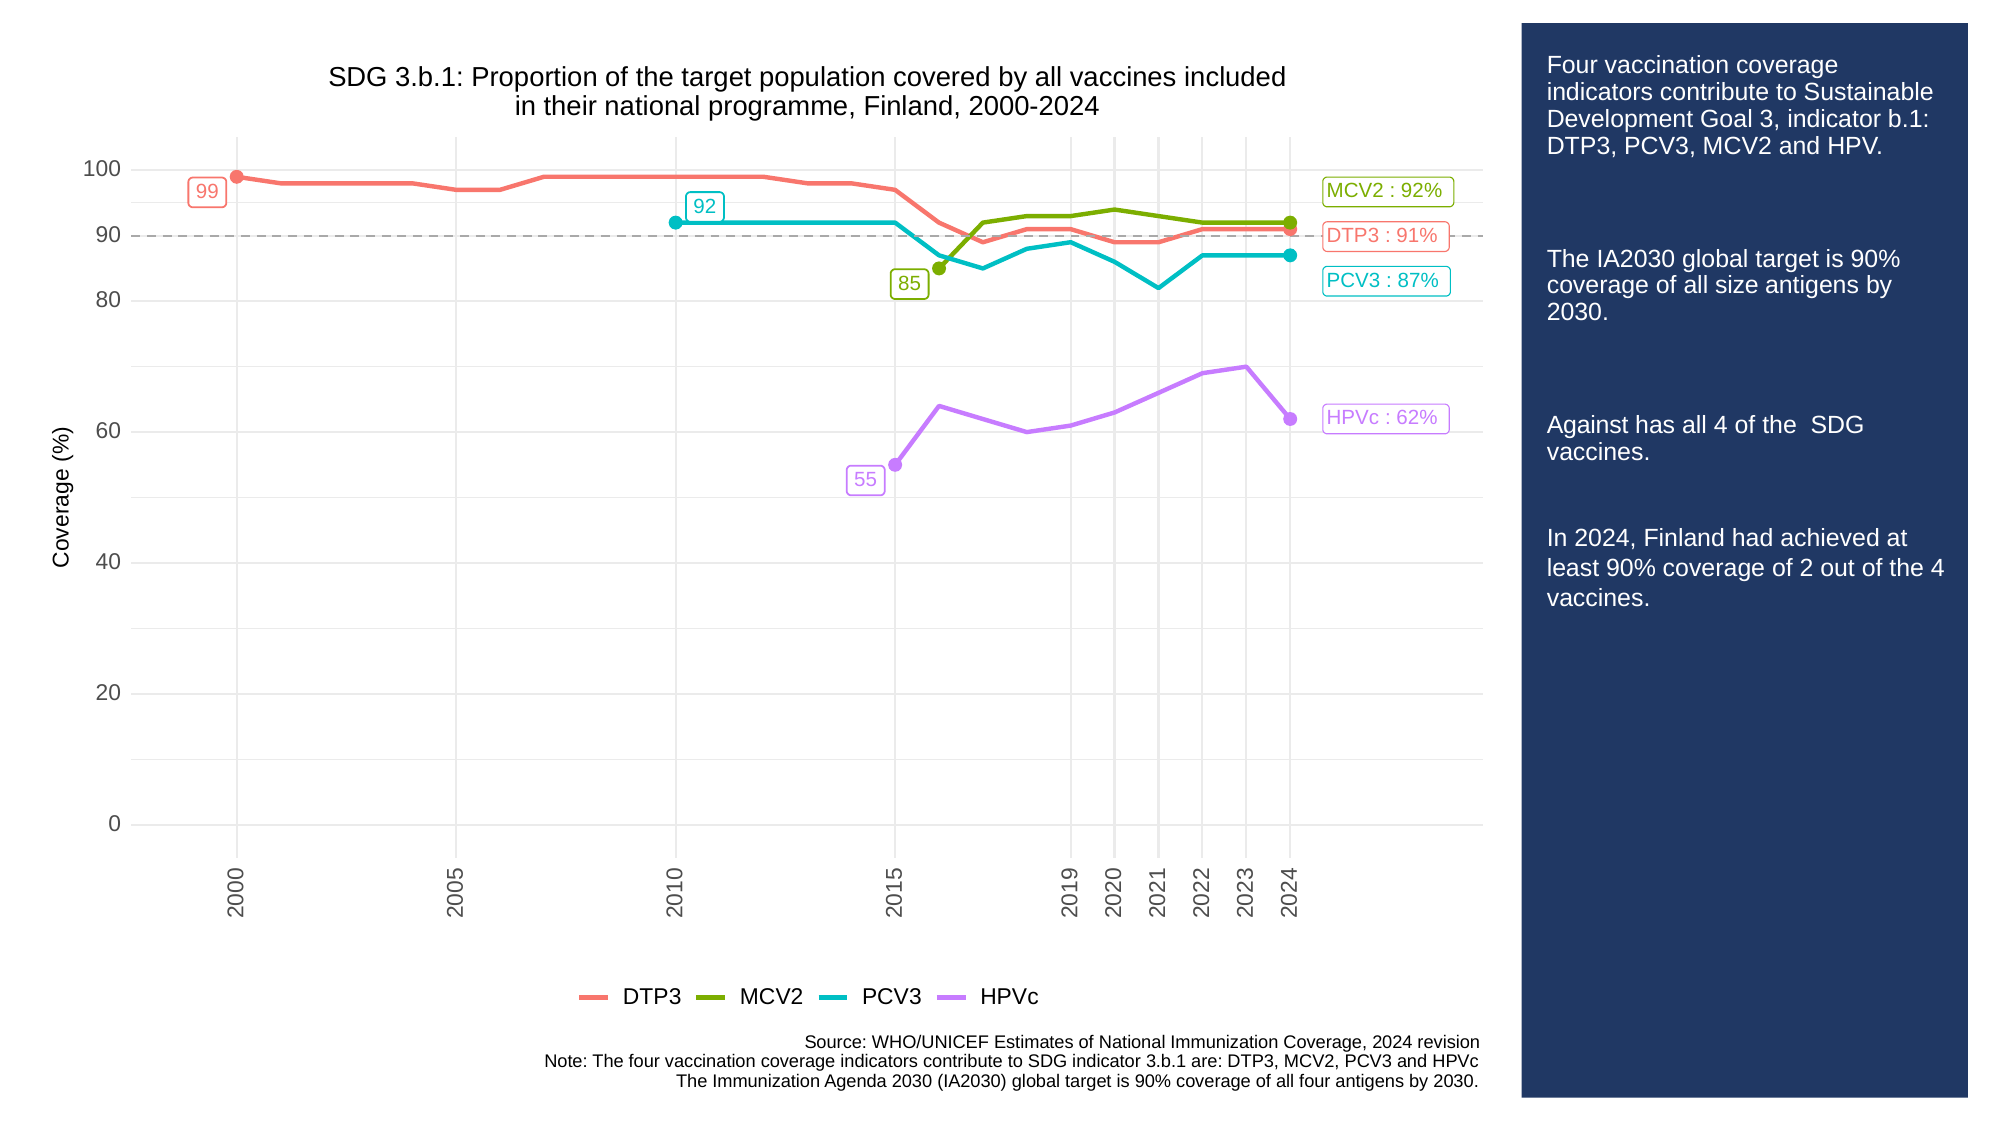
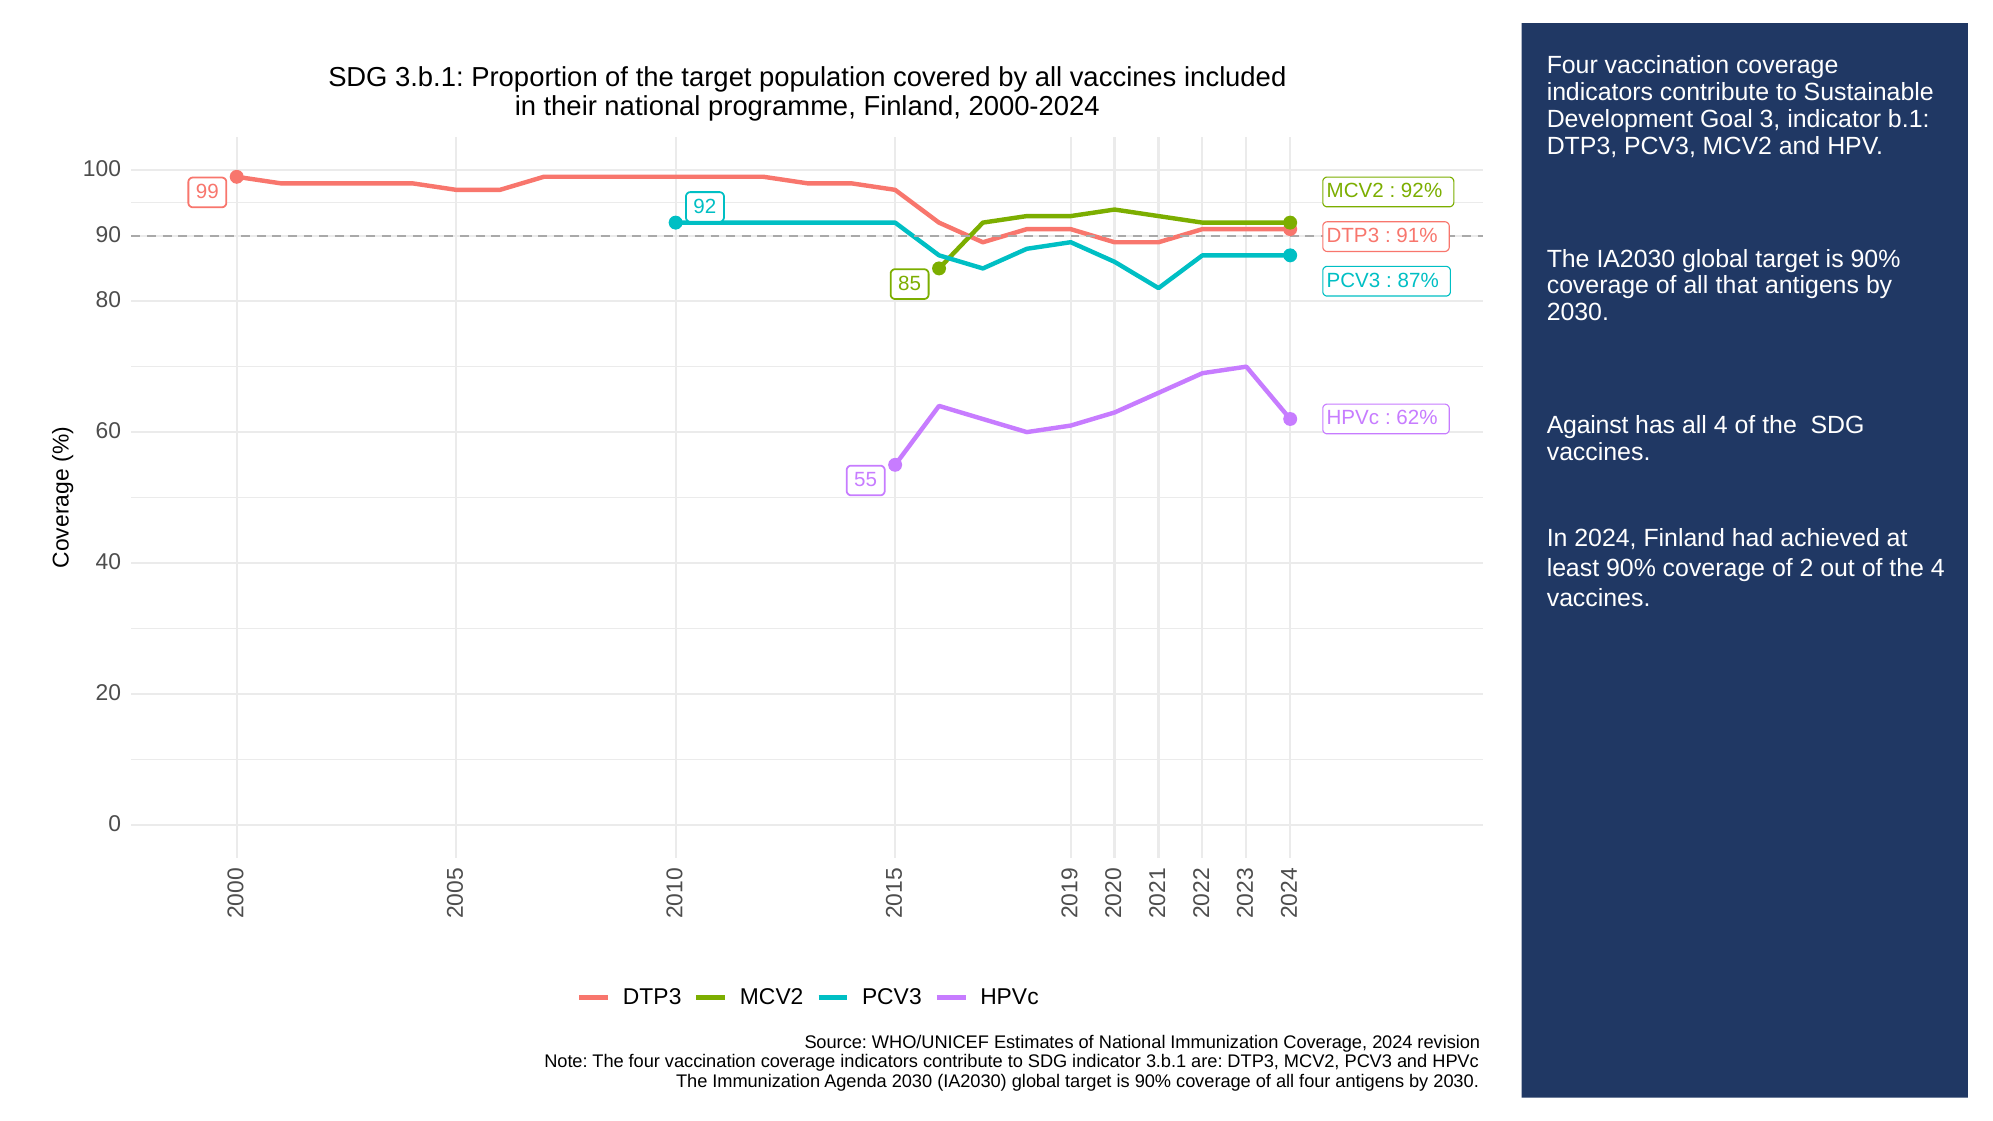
size: size -> that (1737, 286)
